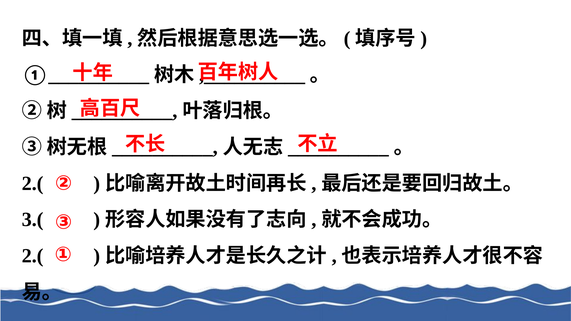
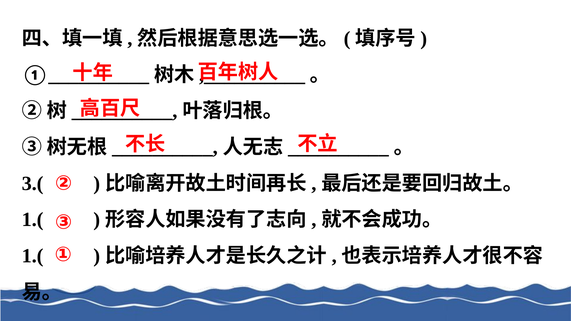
2.(: 2.( -> 3.( (33, 183)
3.(: 3.( -> 1.( (33, 220)
2.(: 2.( -> 1.( (33, 256)
